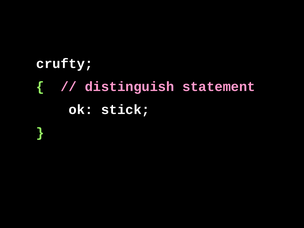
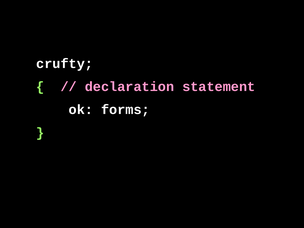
distinguish: distinguish -> declaration (130, 87)
stick: stick -> forms (125, 110)
